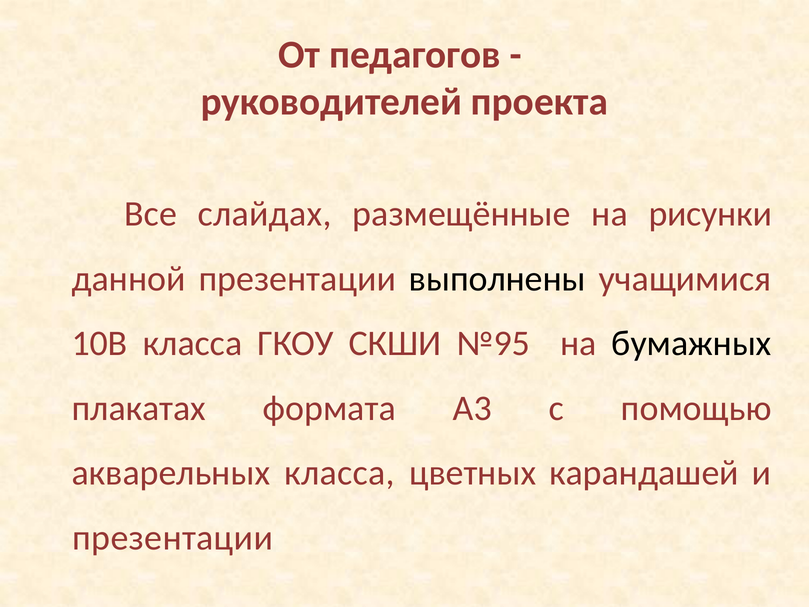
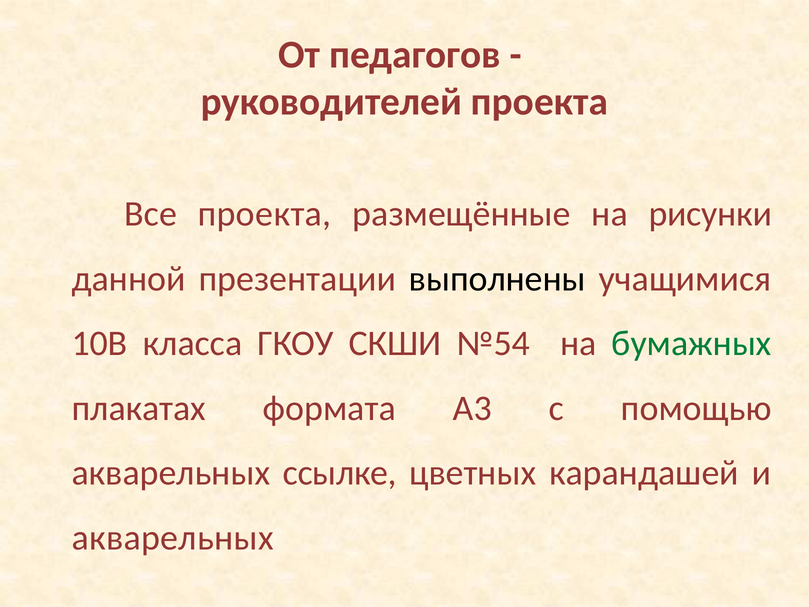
Все слайдах: слайдах -> проекта (264, 214)
№95: №95 -> №54 (493, 343)
бумажных colour: black -> green (692, 343)
акварельных класса: класса -> ссылке (340, 473)
презентации: презентации -> акварельных (173, 537)
